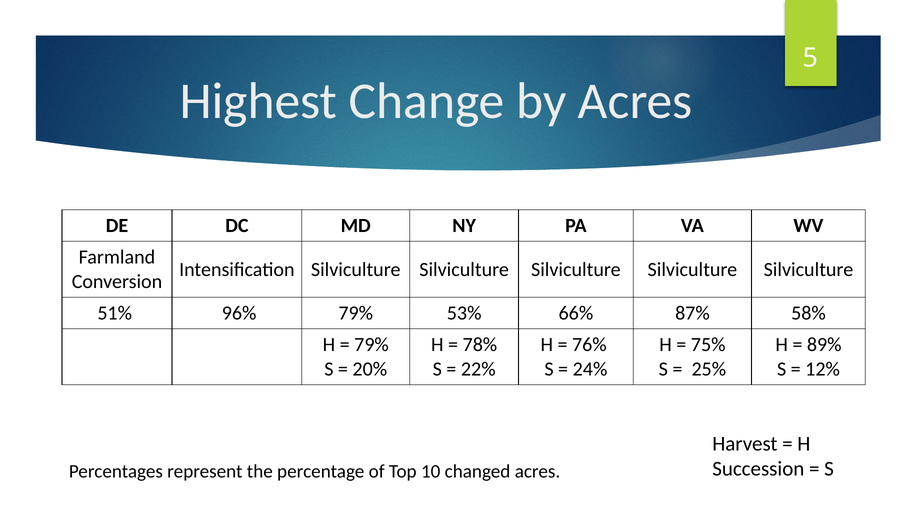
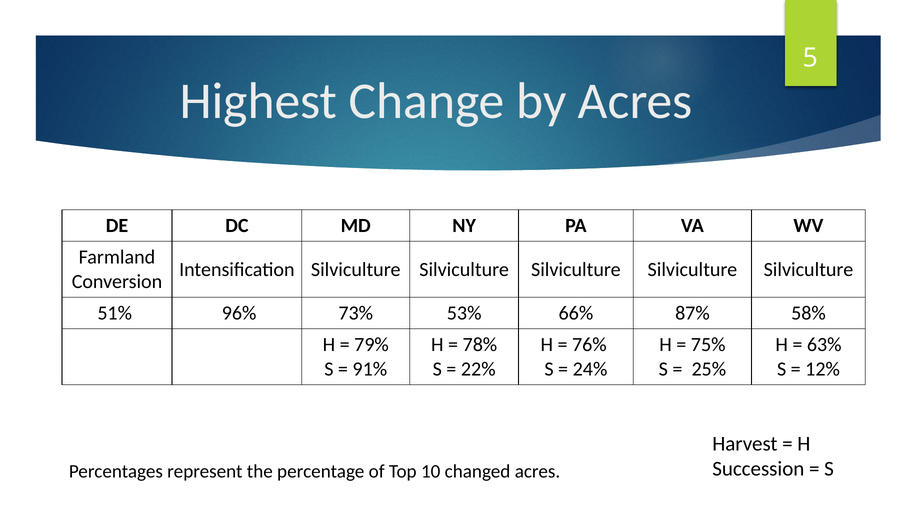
96% 79%: 79% -> 73% (356, 313)
89%: 89% -> 63% (824, 345)
20%: 20% -> 91% (370, 369)
